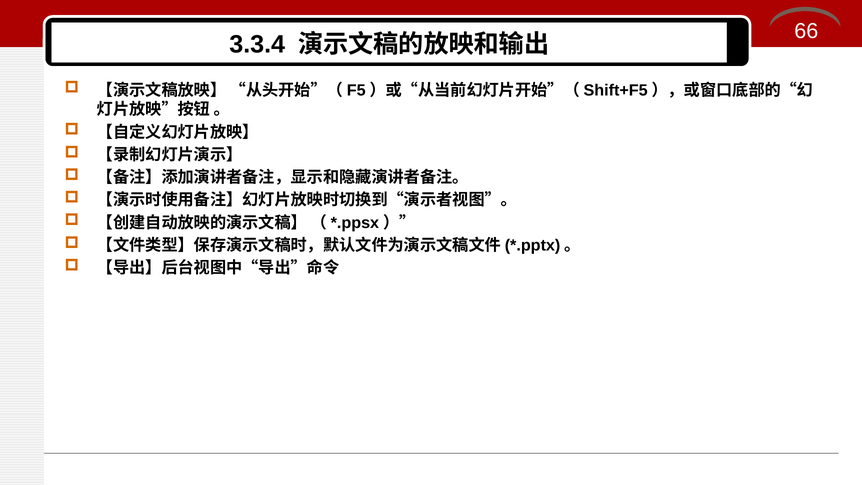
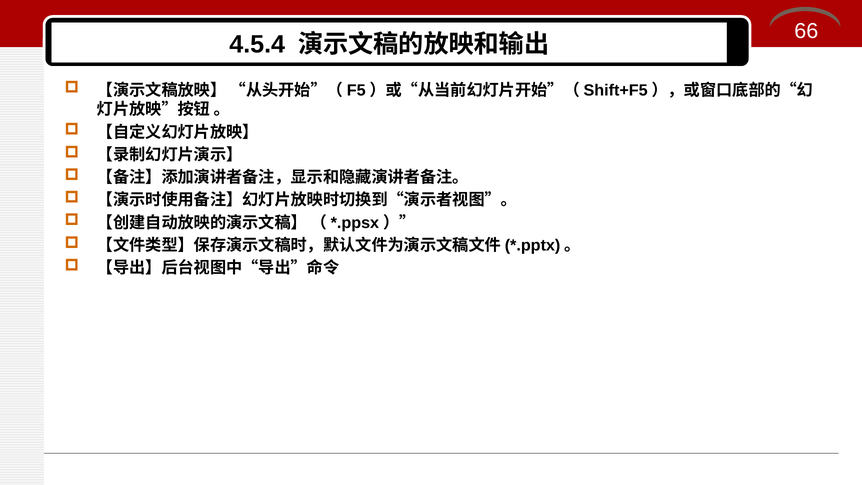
3.3.4: 3.3.4 -> 4.5.4 (257, 44)
